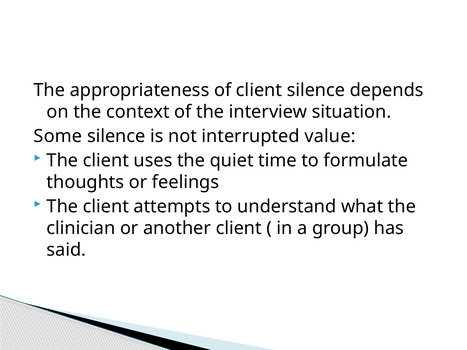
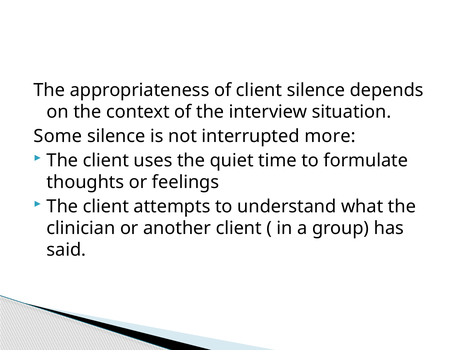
value: value -> more (330, 136)
